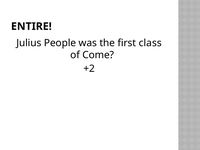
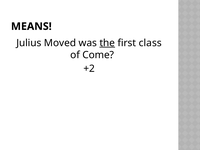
ENTIRE: ENTIRE -> MEANS (31, 26)
People: People -> Moved (60, 43)
the underline: none -> present (107, 43)
